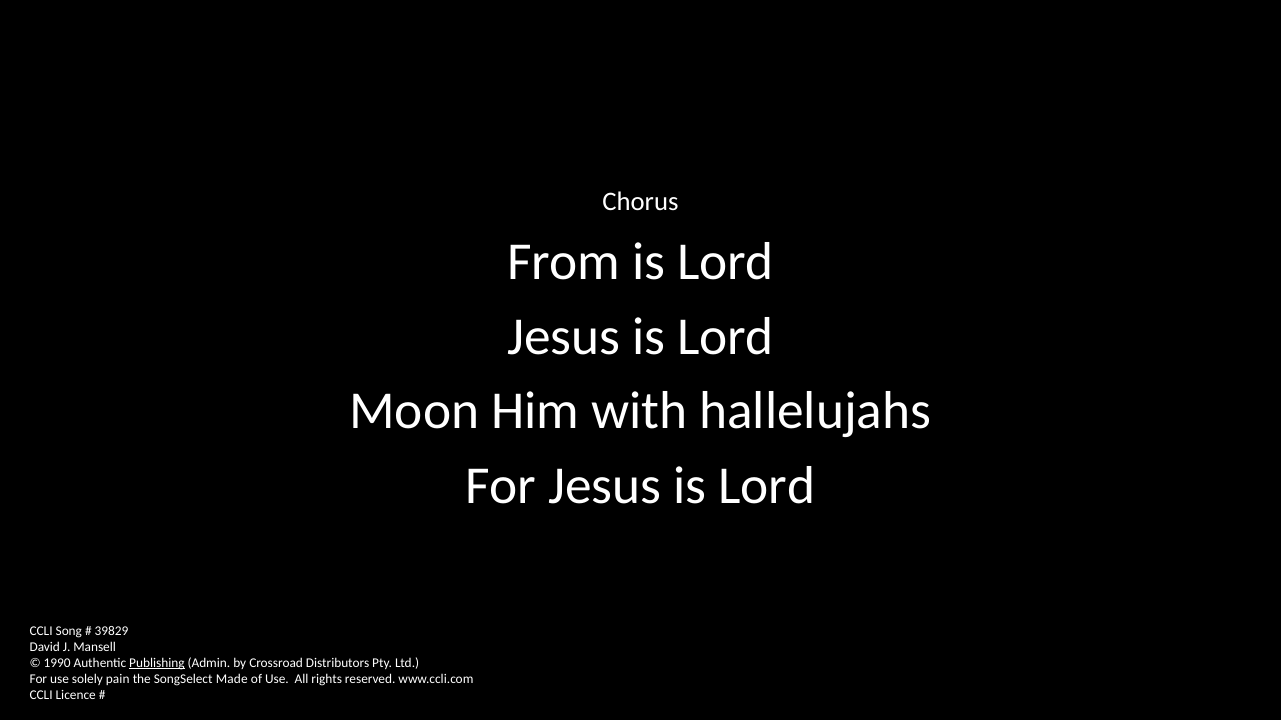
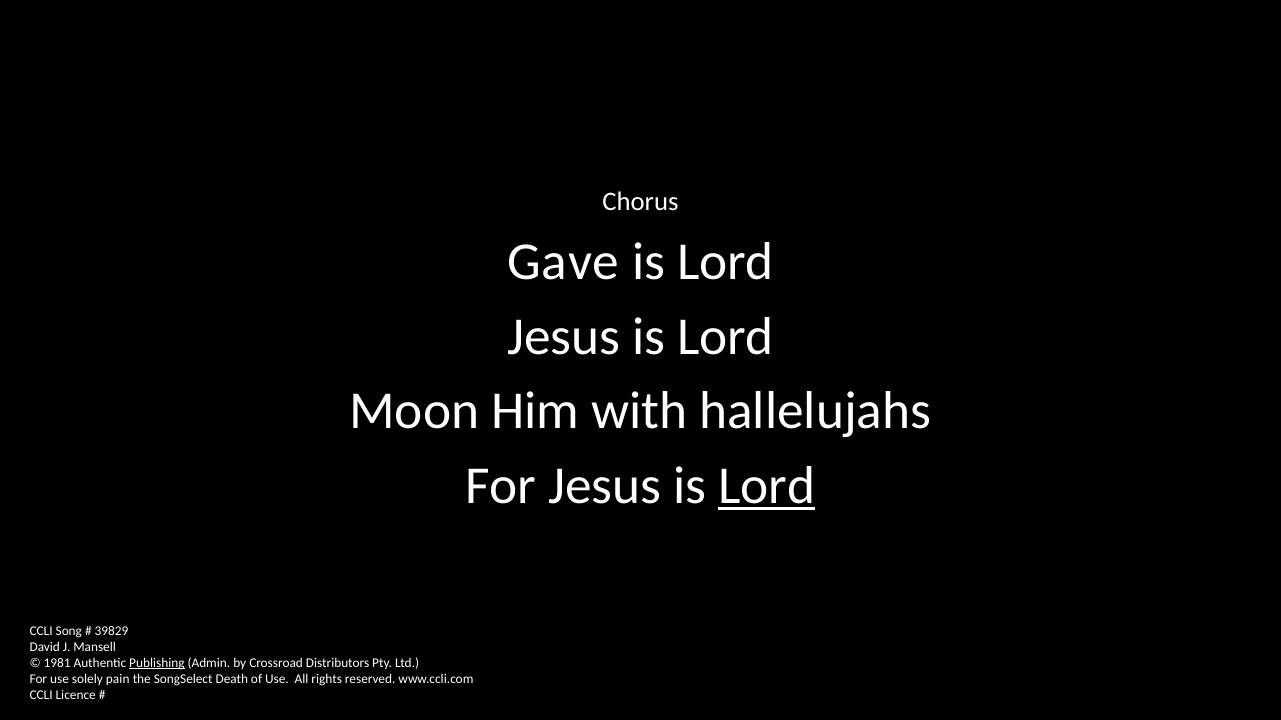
From: From -> Gave (563, 262)
Lord underline: none -> present (767, 486)
1990: 1990 -> 1981 (57, 663)
Made: Made -> Death (232, 679)
